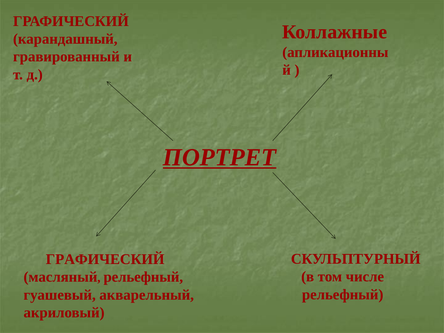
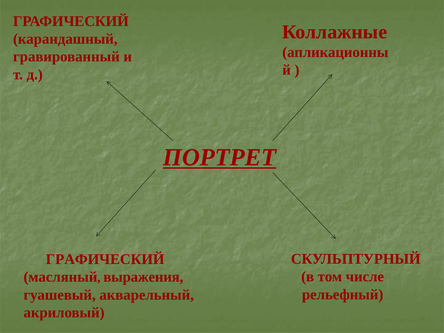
рельефный: рельефный -> выражения (143, 277)
